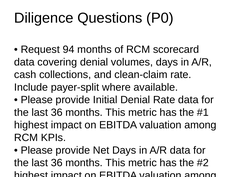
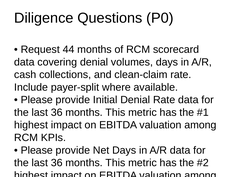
94: 94 -> 44 (69, 49)
